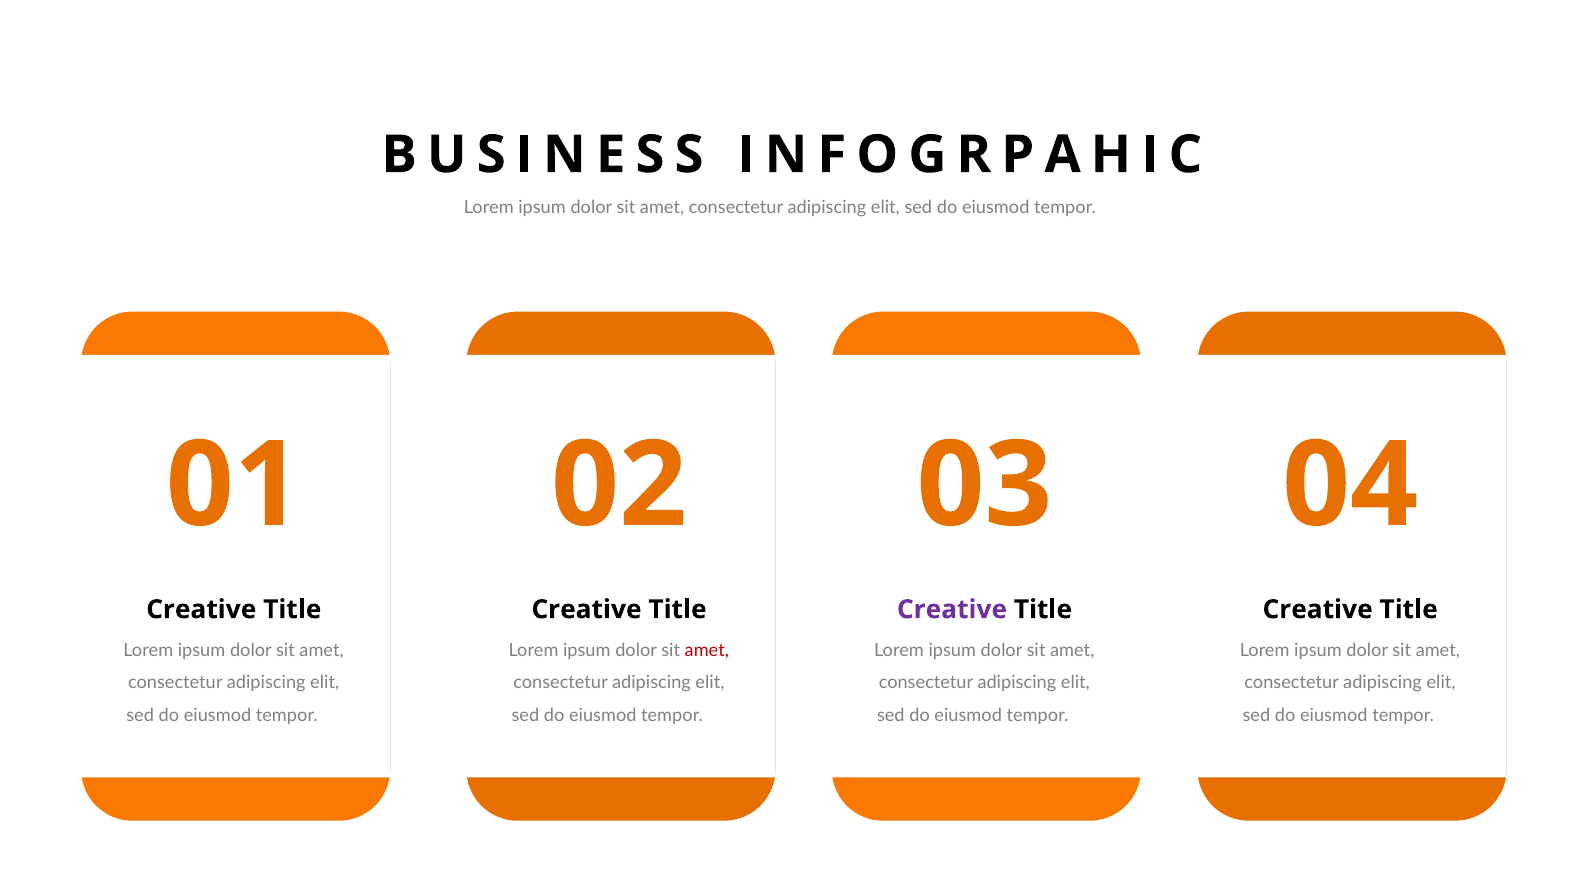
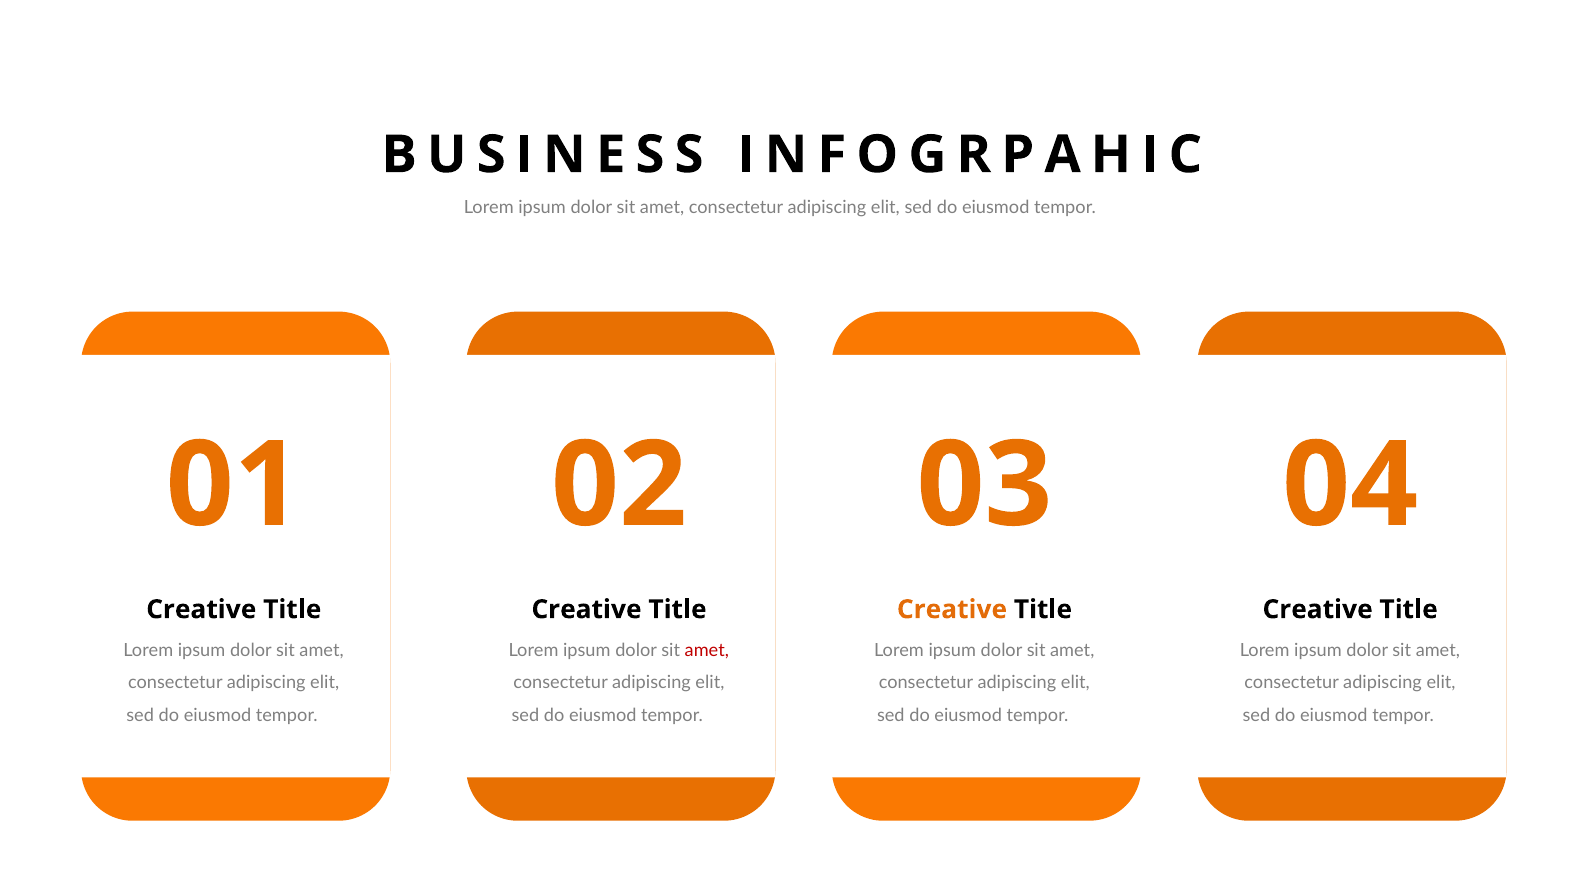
Creative colour: purple -> orange (952, 609)
